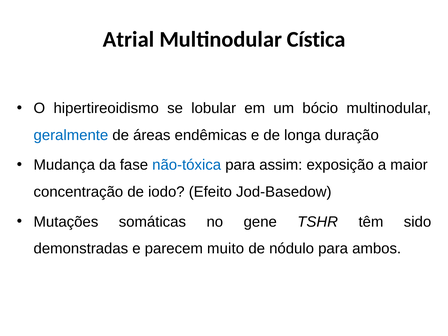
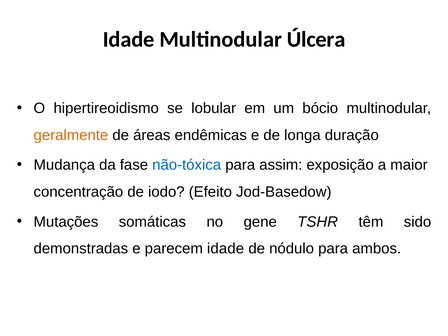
Atrial: Atrial -> Idade (129, 39)
Cística: Cística -> Úlcera (316, 39)
geralmente colour: blue -> orange (71, 135)
parecem muito: muito -> idade (226, 249)
